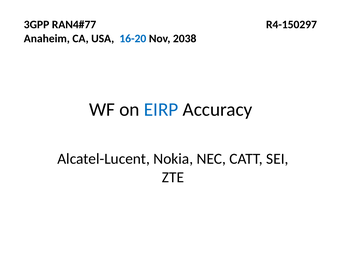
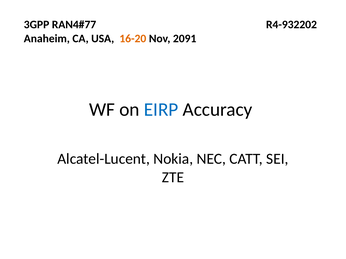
R4-150297: R4-150297 -> R4-932202 (291, 25)
16-20 colour: blue -> orange (133, 39)
2038: 2038 -> 2091 (185, 39)
